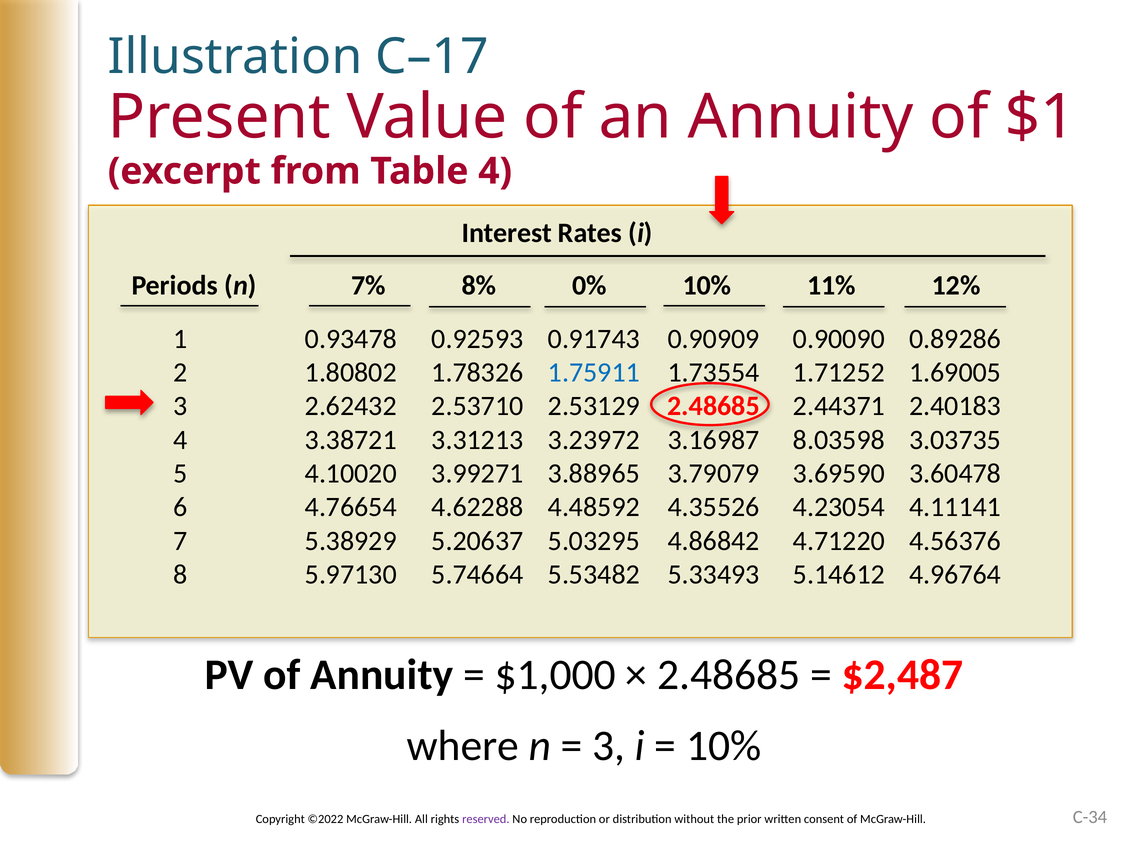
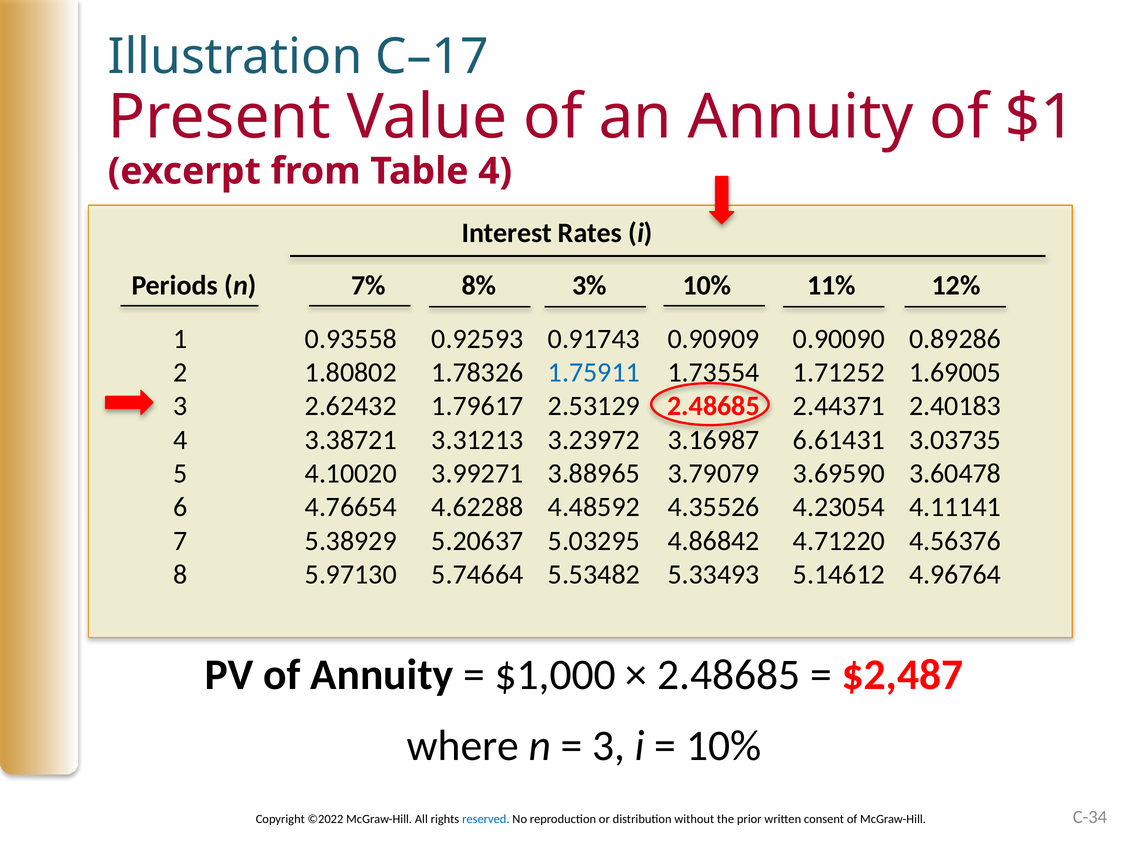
0%: 0% -> 3% (590, 285)
0.93478: 0.93478 -> 0.93558 (351, 339)
2.53710: 2.53710 -> 1.79617 (477, 406)
8.03598: 8.03598 -> 6.61431 (839, 440)
reserved colour: purple -> blue (486, 819)
